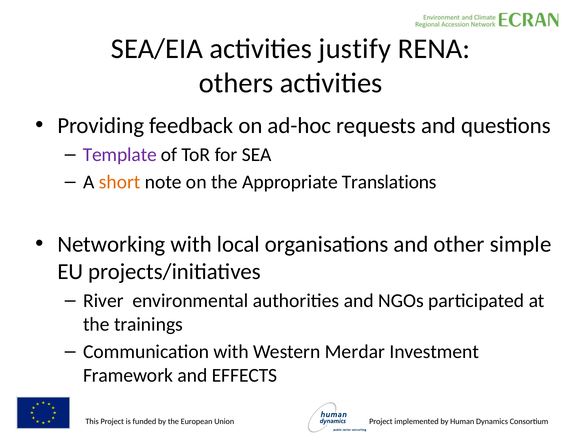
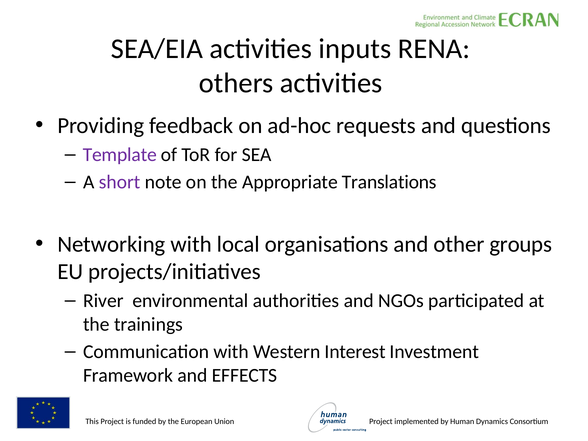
justify: justify -> inputs (355, 49)
short colour: orange -> purple (120, 182)
simple: simple -> groups (521, 244)
Merdar: Merdar -> Interest (355, 352)
